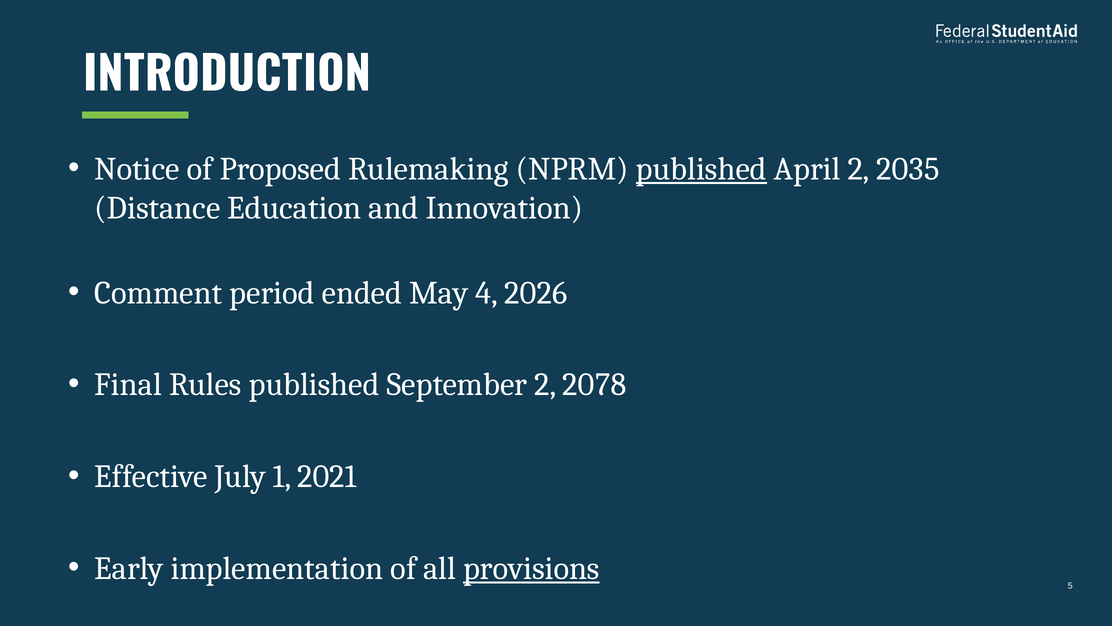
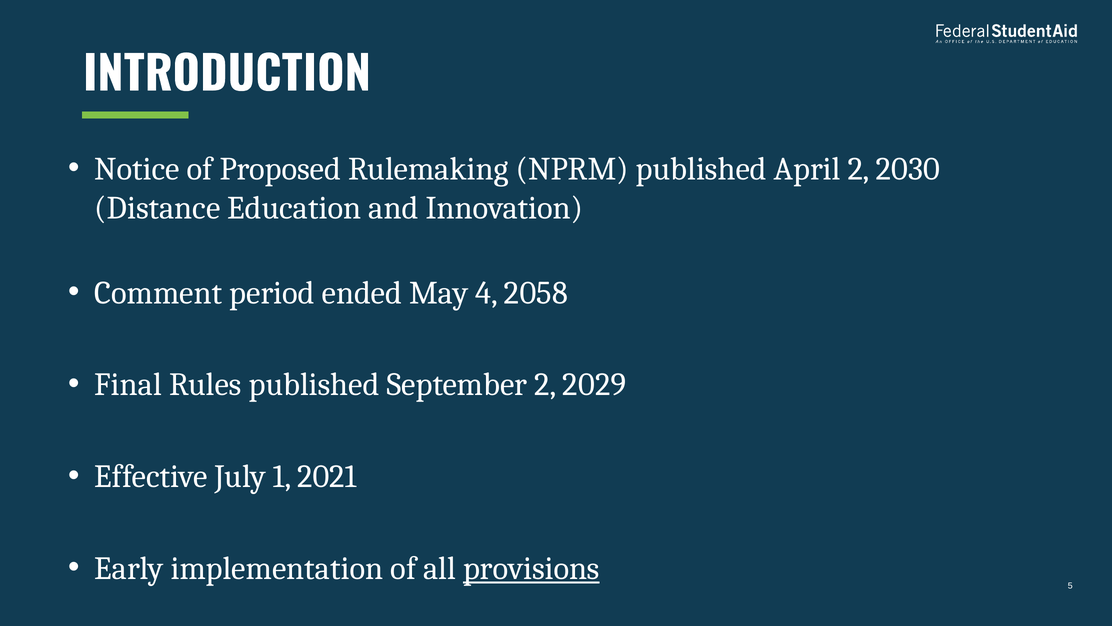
published underline: present -> none (701, 169)
2035: 2035 -> 2030 (908, 169)
2026: 2026 -> 2058 (536, 293)
2078: 2078 -> 2029 (594, 384)
